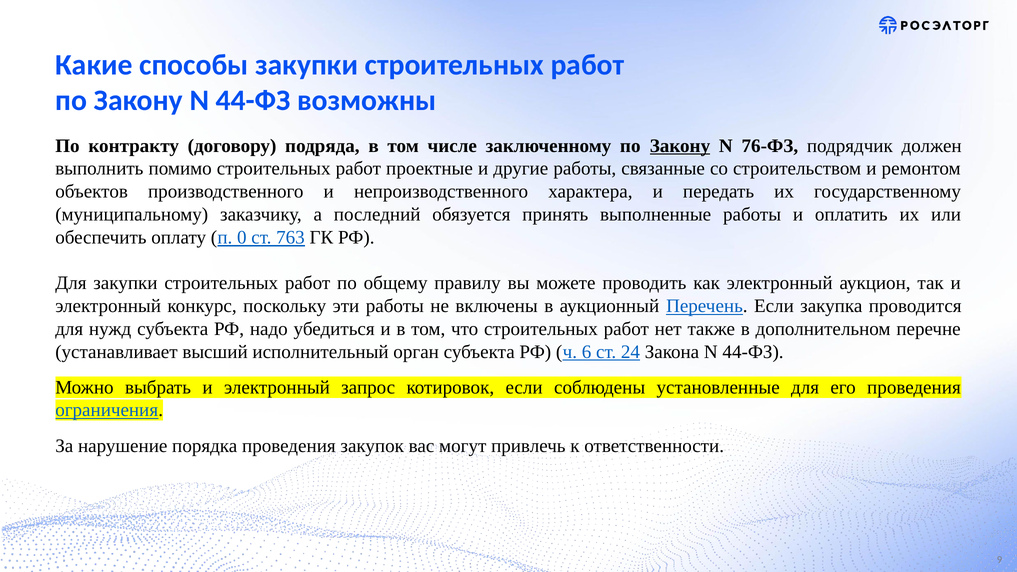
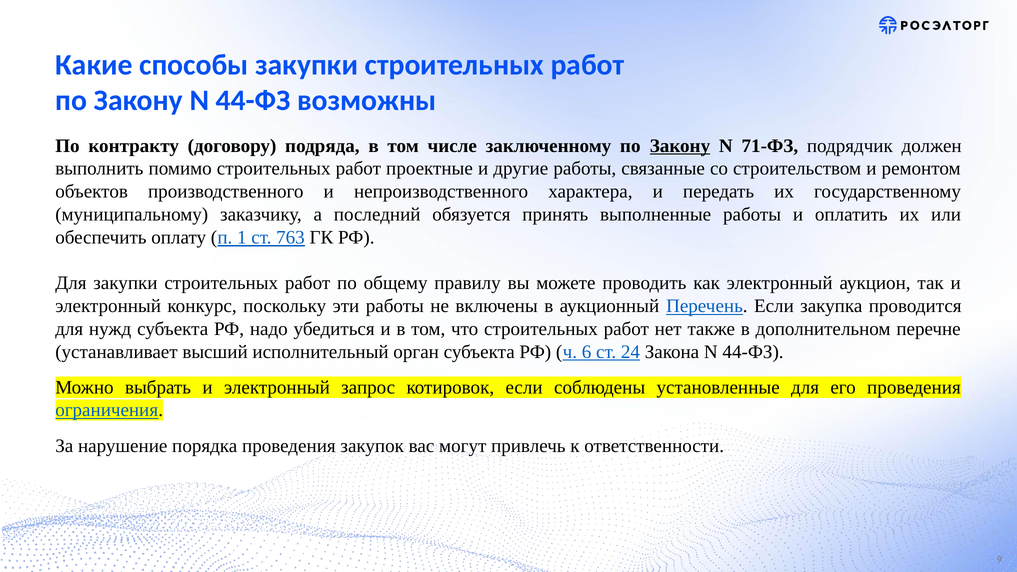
76-ФЗ: 76-ФЗ -> 71-ФЗ (770, 146)
0: 0 -> 1 (242, 237)
